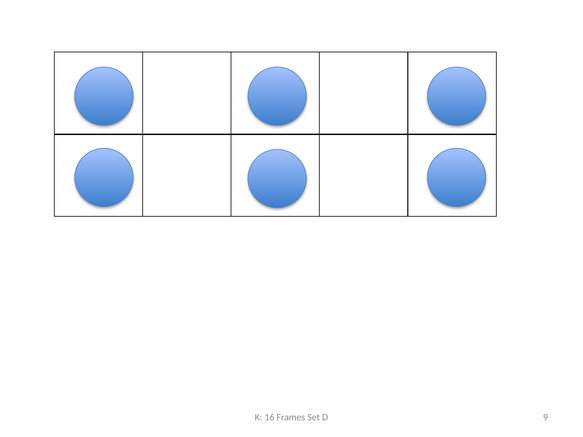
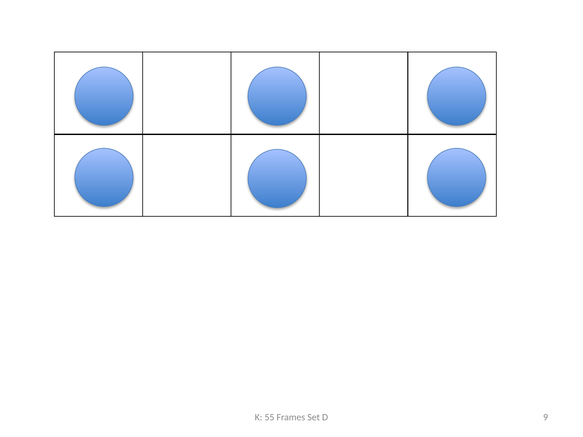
16: 16 -> 55 (269, 417)
